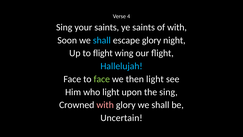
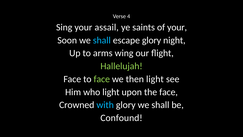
your saints: saints -> assail (107, 27)
of with: with -> your (177, 27)
to flight: flight -> arms (103, 53)
Hallelujah colour: light blue -> light green (121, 66)
the sing: sing -> face (169, 92)
with colour: pink -> light blue (105, 105)
Uncertain: Uncertain -> Confound (121, 118)
